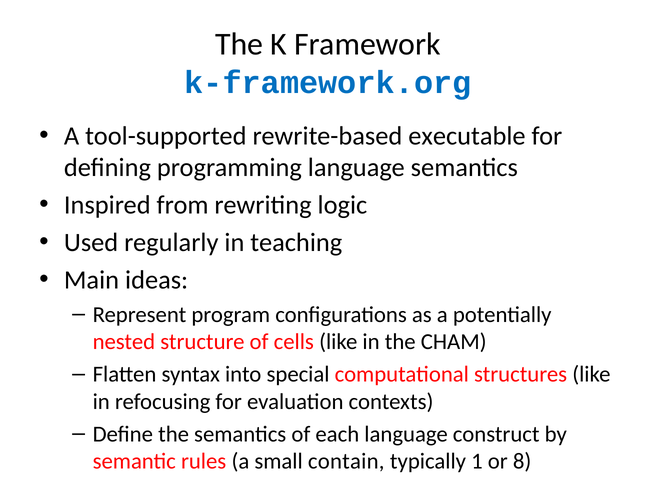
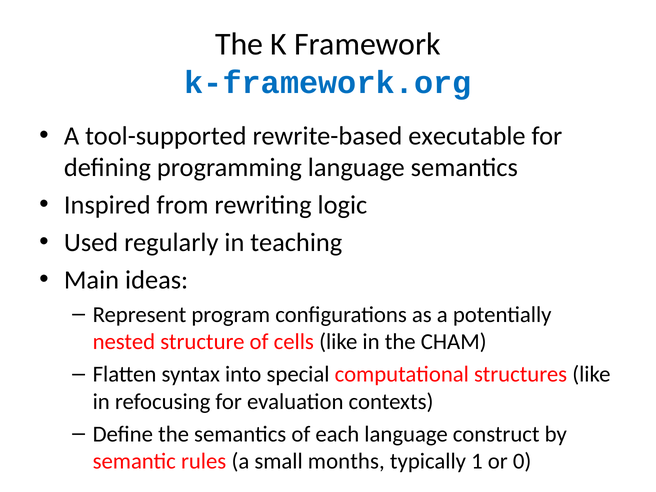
contain: contain -> months (346, 461)
8: 8 -> 0 (522, 461)
